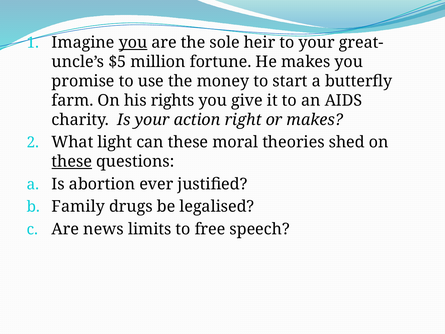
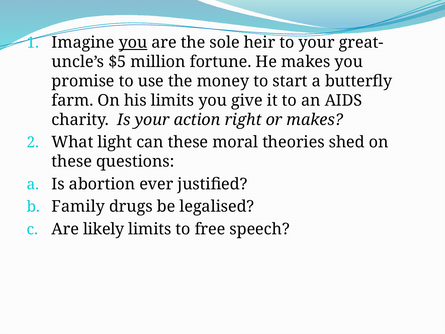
his rights: rights -> limits (173, 100)
these underline: present -> none (72, 161)
news: news -> likely (104, 229)
